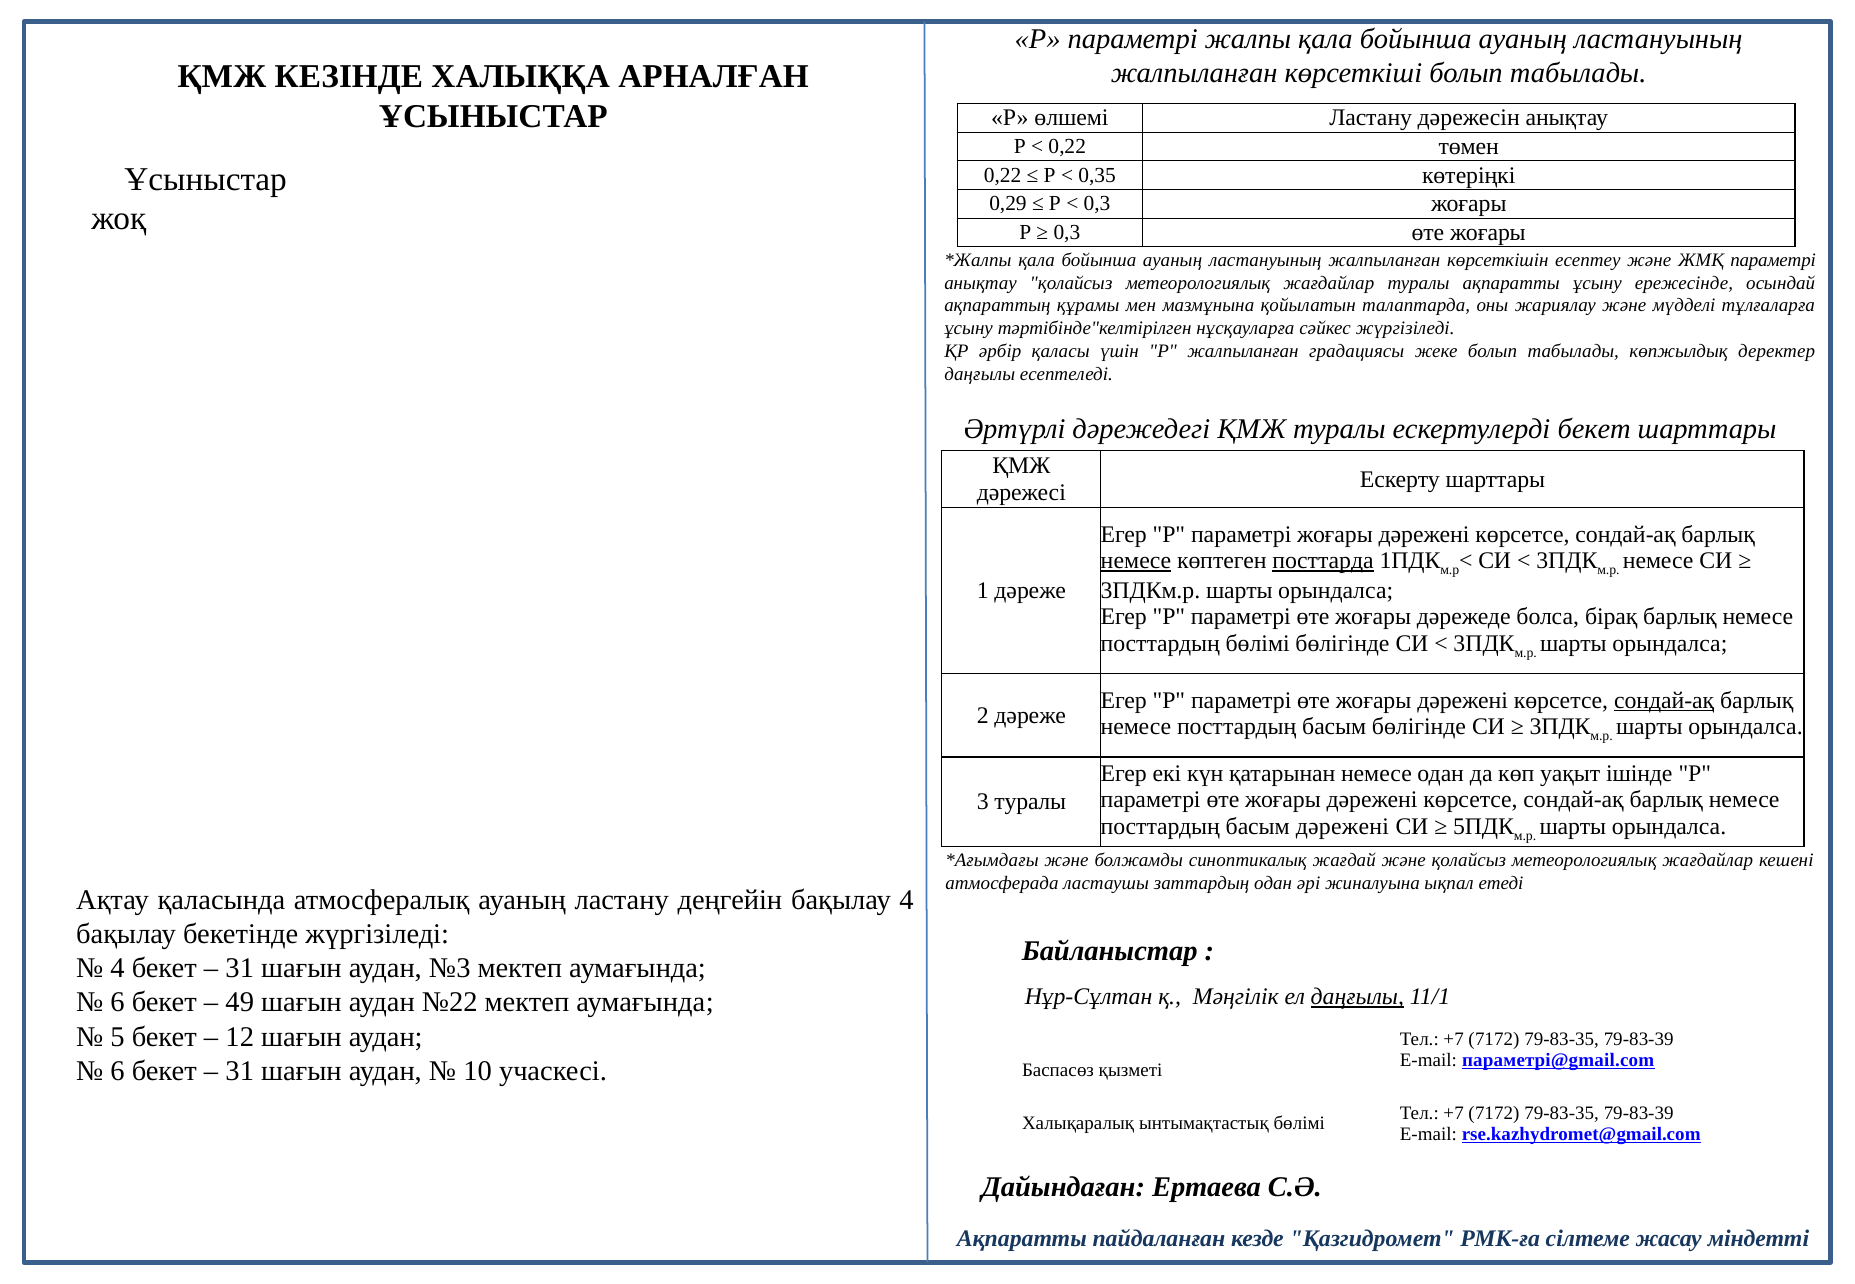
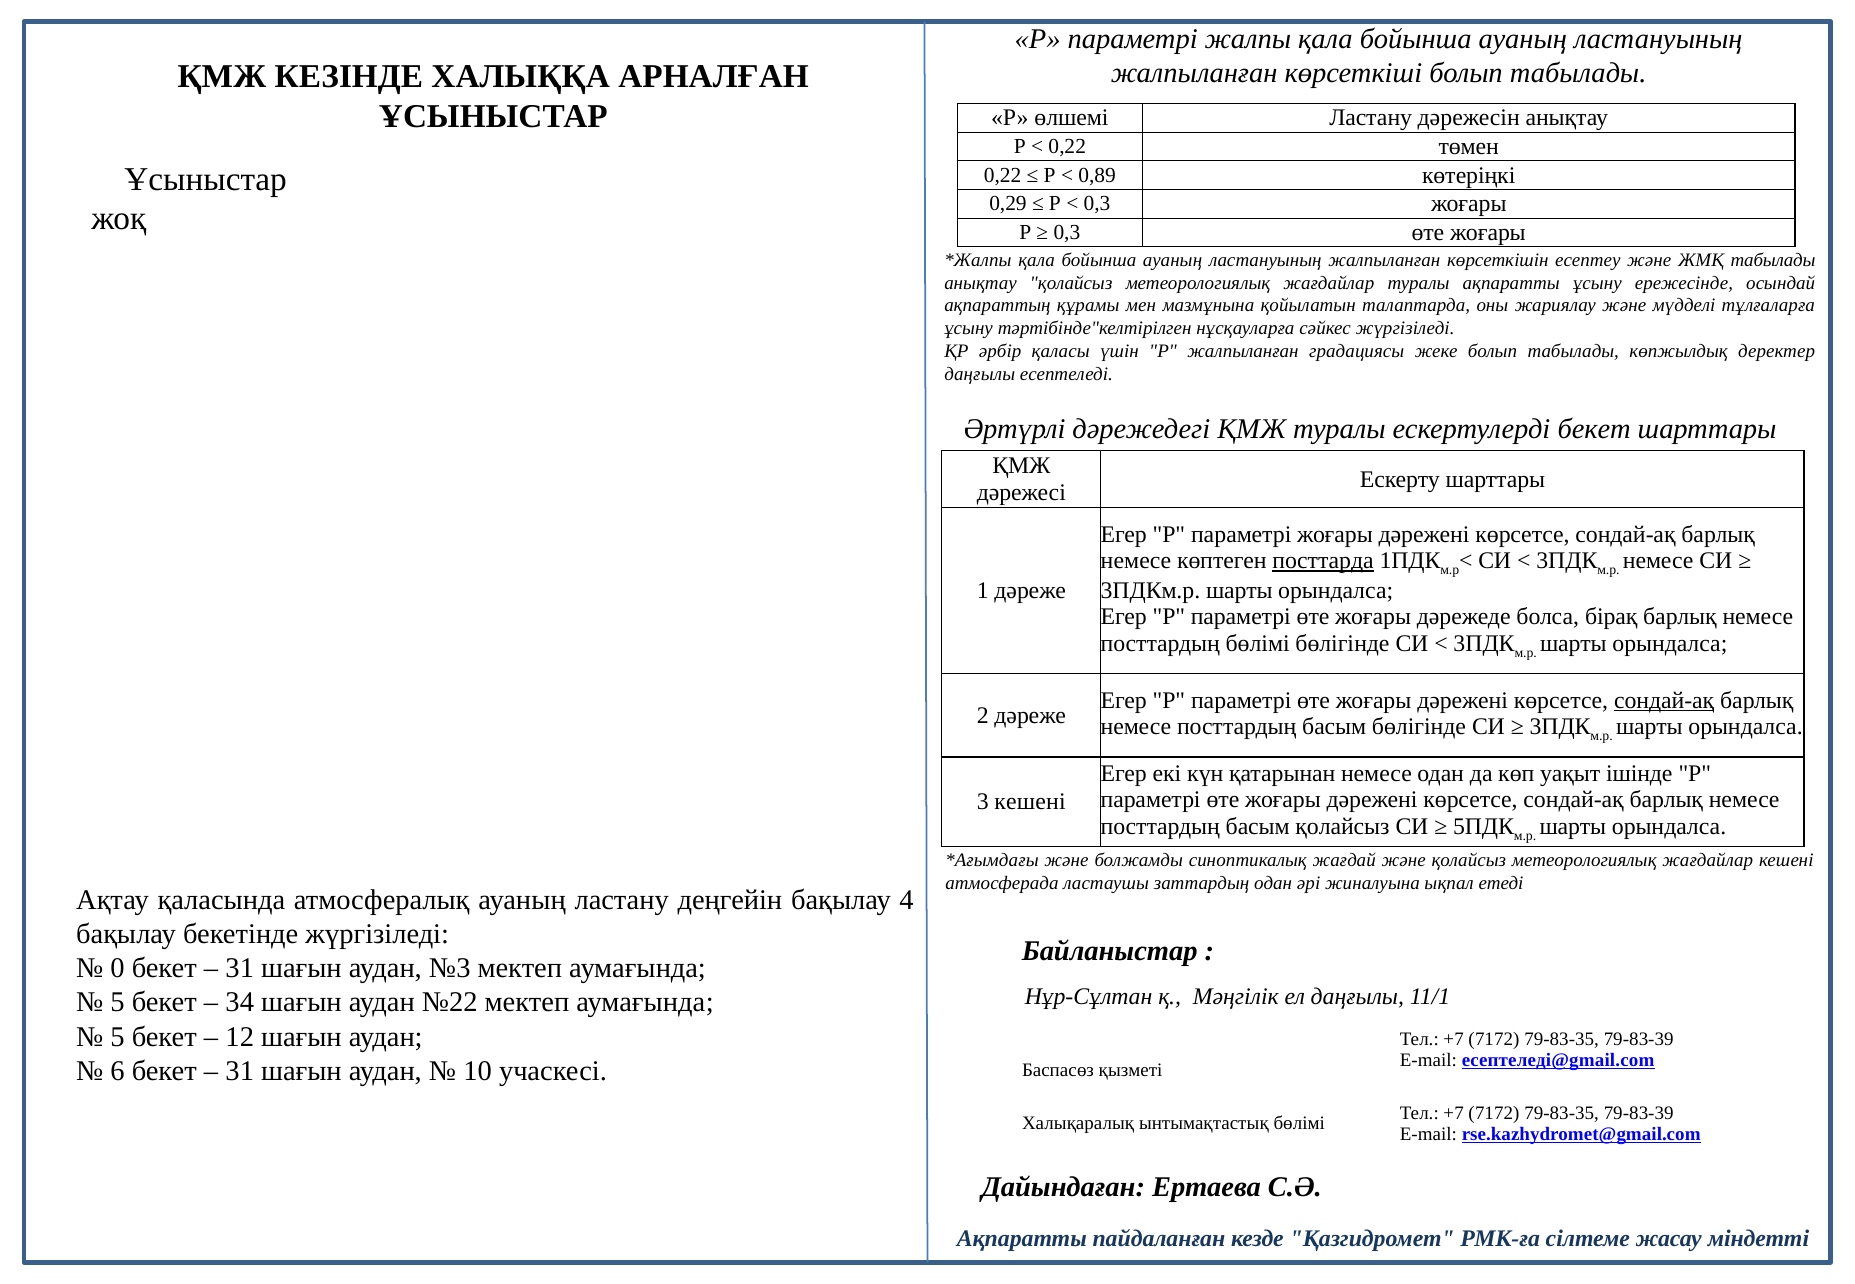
0,35: 0,35 -> 0,89 (1097, 175)
ЖМҚ параметрі: параметрі -> табылады (1773, 260)
немесе underline: present -> none (1136, 561)
3 туралы: туралы -> кешені (1030, 802)
басым дәрежені: дәрежені -> қолайсыз (1342, 826)
4: 4 -> 0 (118, 968)
даңғылы underline: present -> none (1357, 997)
6: 6 -> 5 (118, 1003)
49: 49 -> 34 (240, 1003)
параметрі@gmail.com: параметрі@gmail.com -> есептеледі@gmail.com (1558, 1060)
